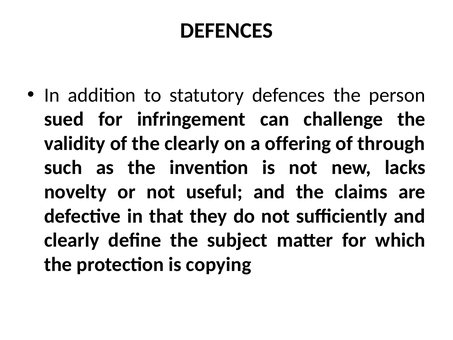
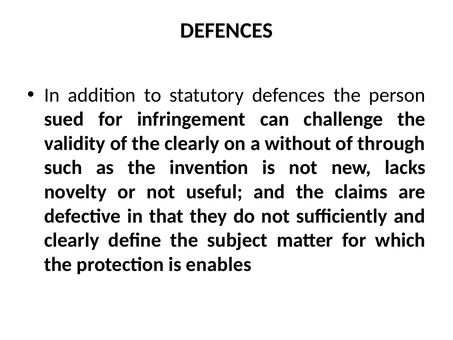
offering: offering -> without (298, 143)
copying: copying -> enables (219, 264)
